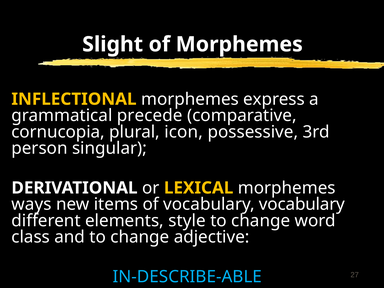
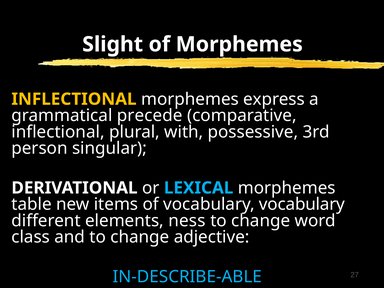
cornucopia: cornucopia -> inflectional (58, 132)
icon: icon -> with (184, 132)
LEXICAL colour: yellow -> light blue (199, 188)
ways: ways -> table (32, 204)
style: style -> ness (187, 221)
